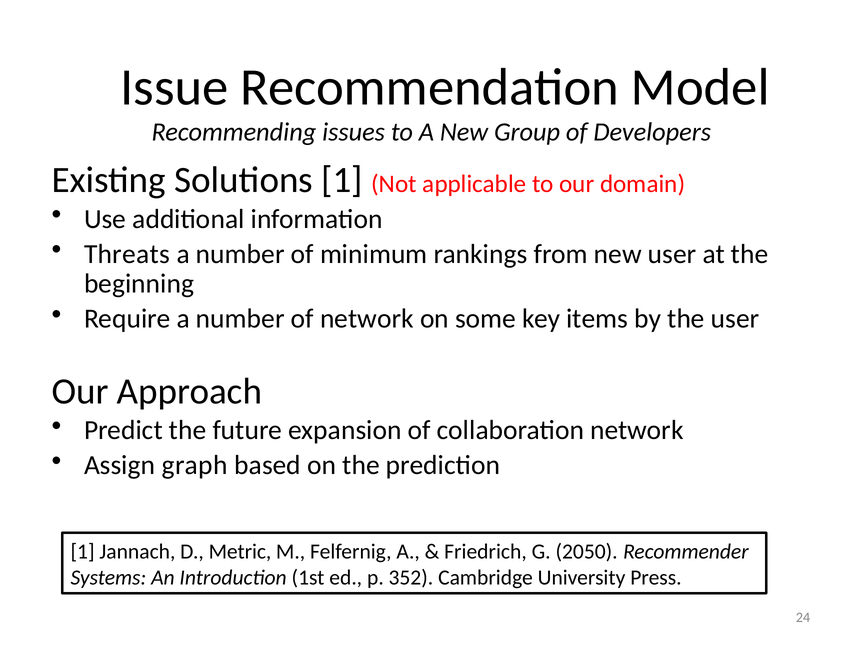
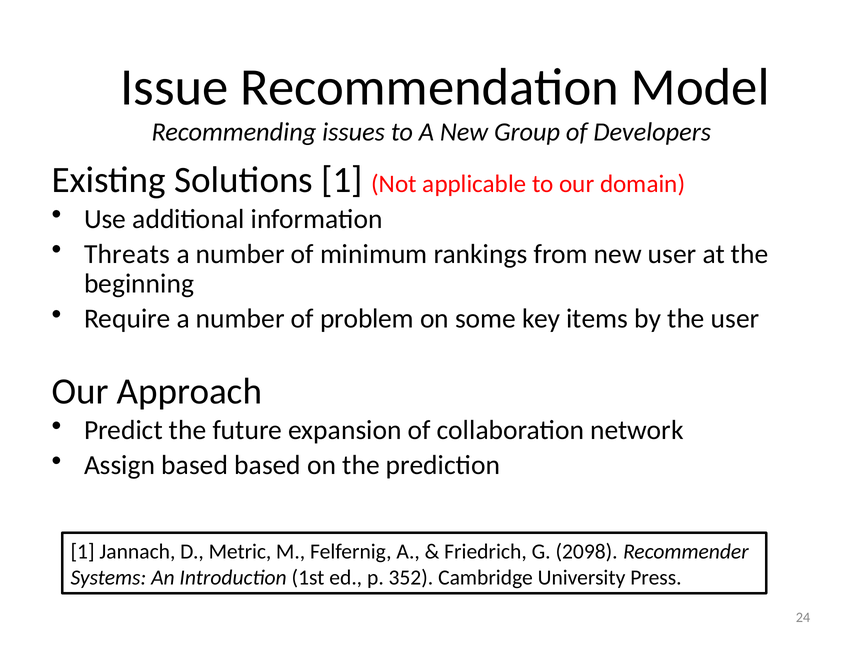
of network: network -> problem (367, 318)
Assign graph: graph -> based (195, 465)
2050: 2050 -> 2098 (587, 551)
